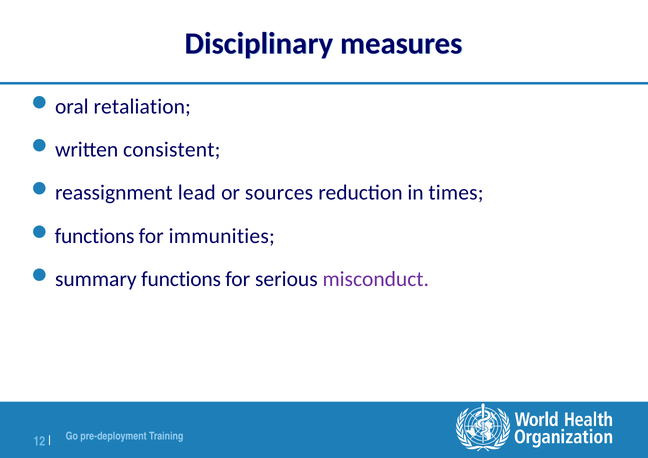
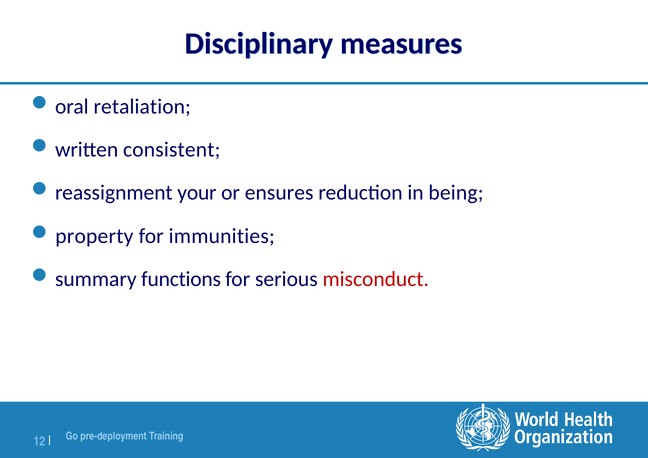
lead: lead -> your (197, 193)
sources: sources -> ensures (279, 193)
times: times -> being (456, 193)
functions: functions -> property (94, 236)
misconduct colour: purple -> red (376, 279)
